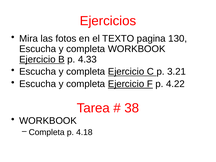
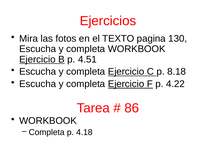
4.33: 4.33 -> 4.51 (87, 59)
3.21: 3.21 -> 8.18 (177, 72)
38: 38 -> 86 (132, 108)
